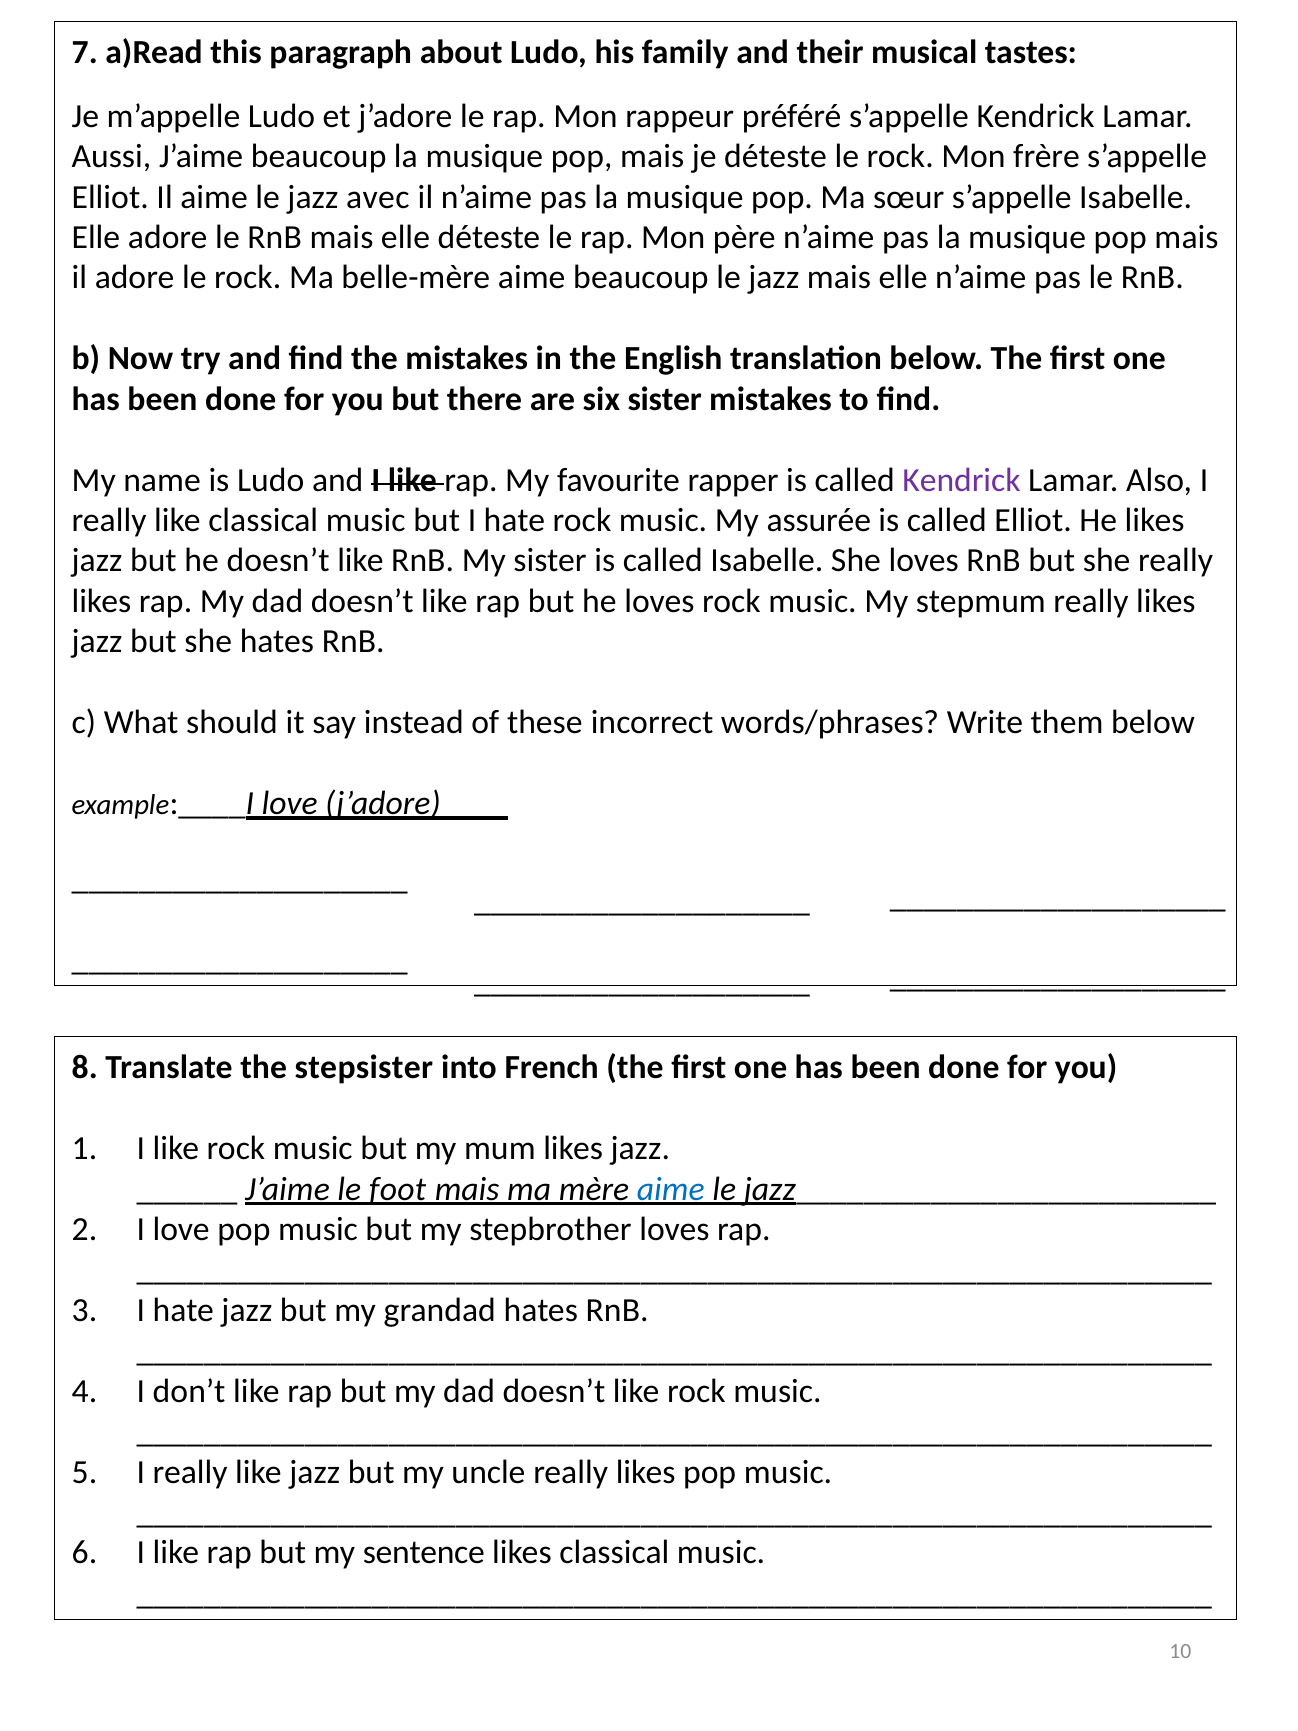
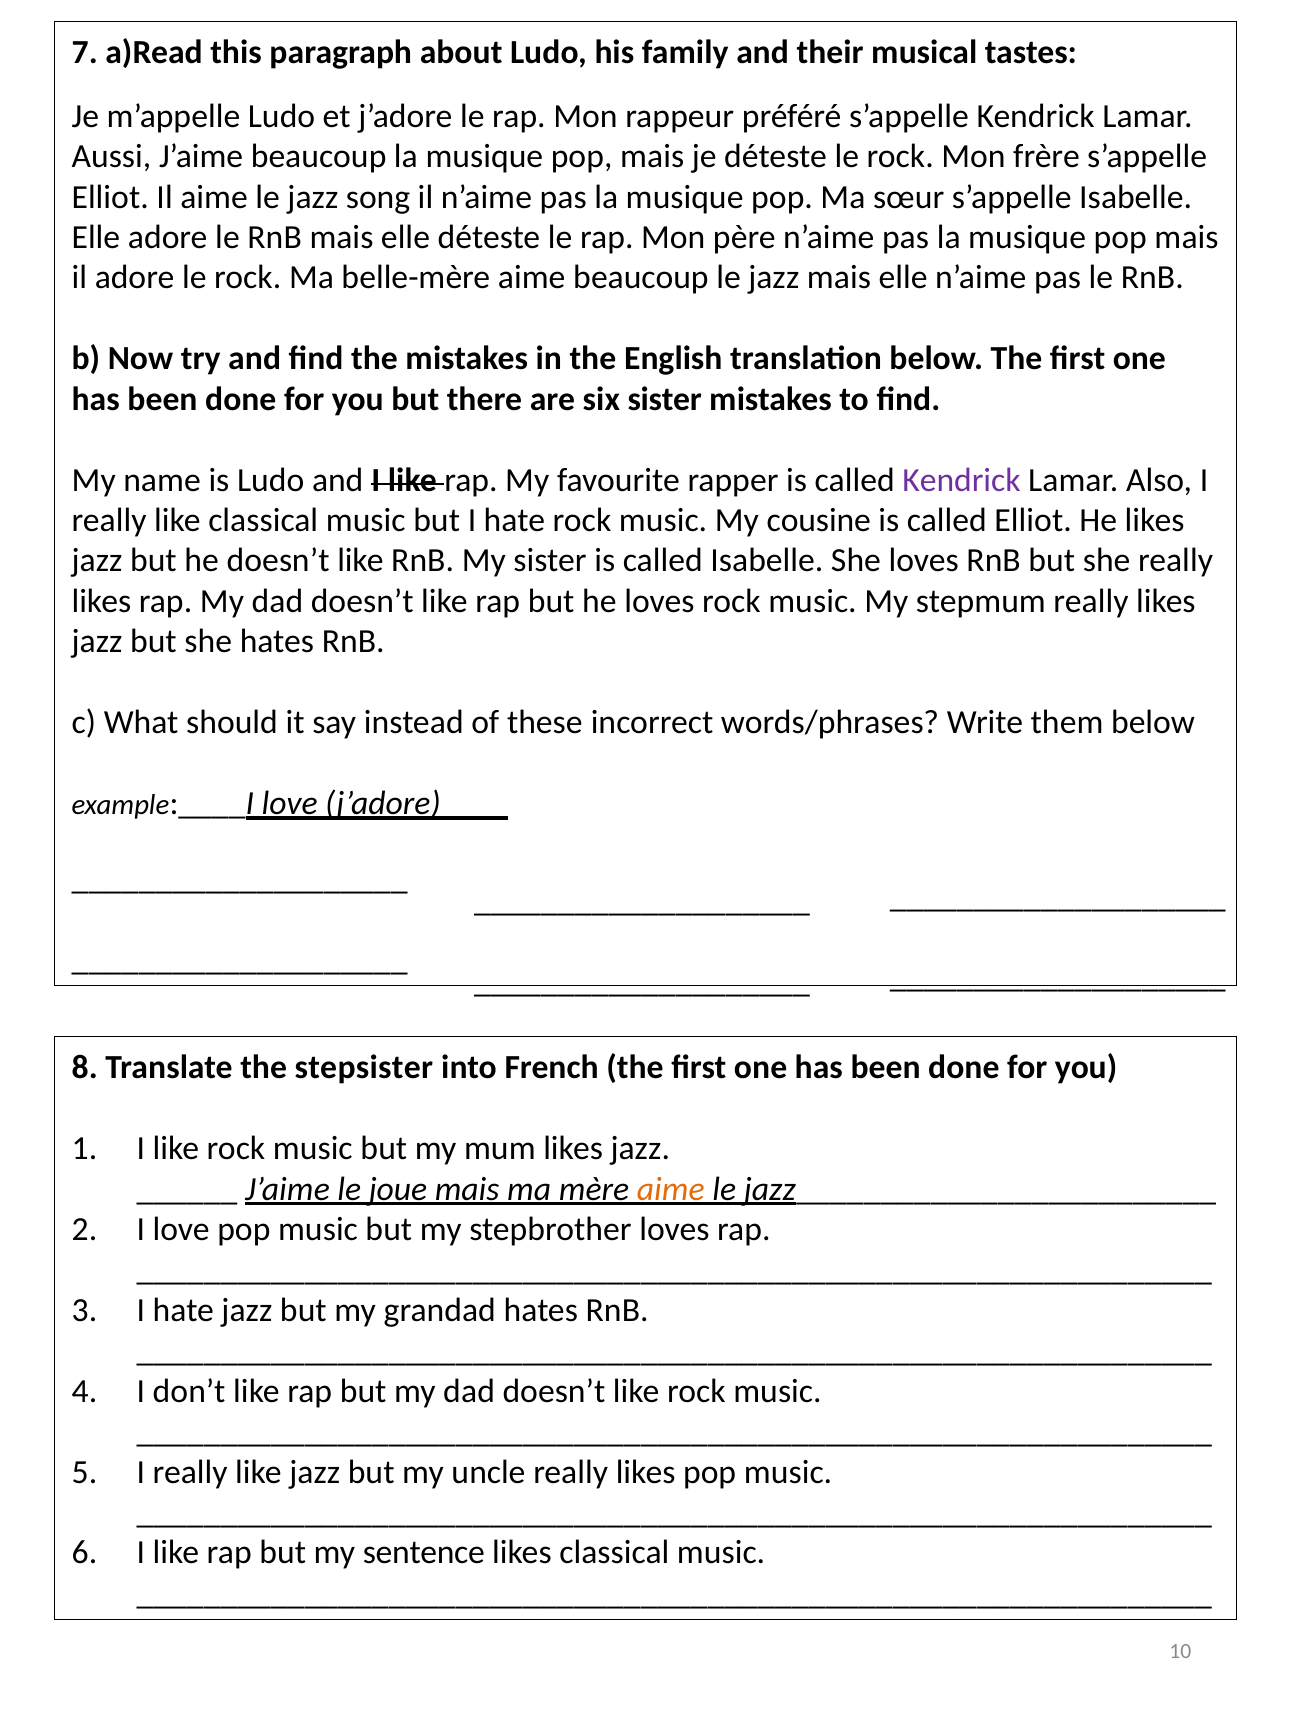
avec: avec -> song (378, 197)
assurée: assurée -> cousine (819, 520)
foot: foot -> joue (398, 1189)
aime colour: blue -> orange (671, 1189)
